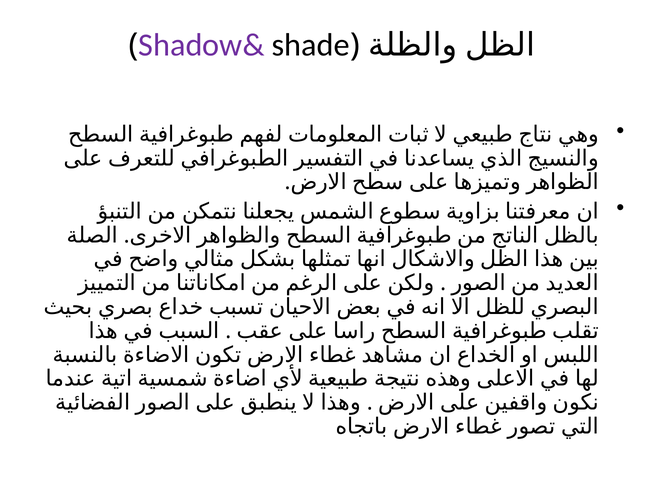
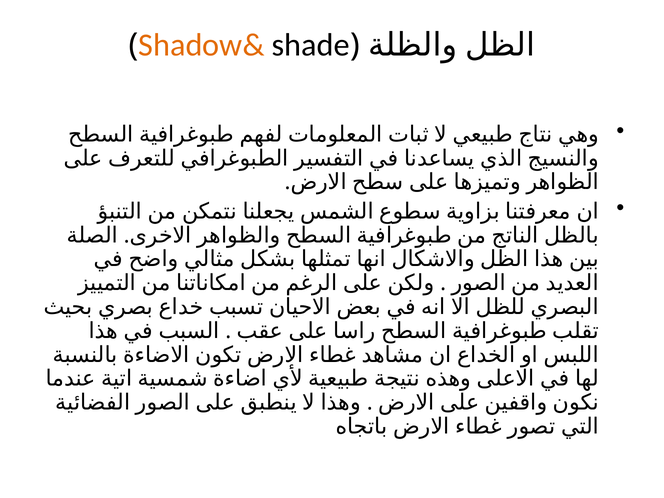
Shadow& colour: purple -> orange (201, 45)
